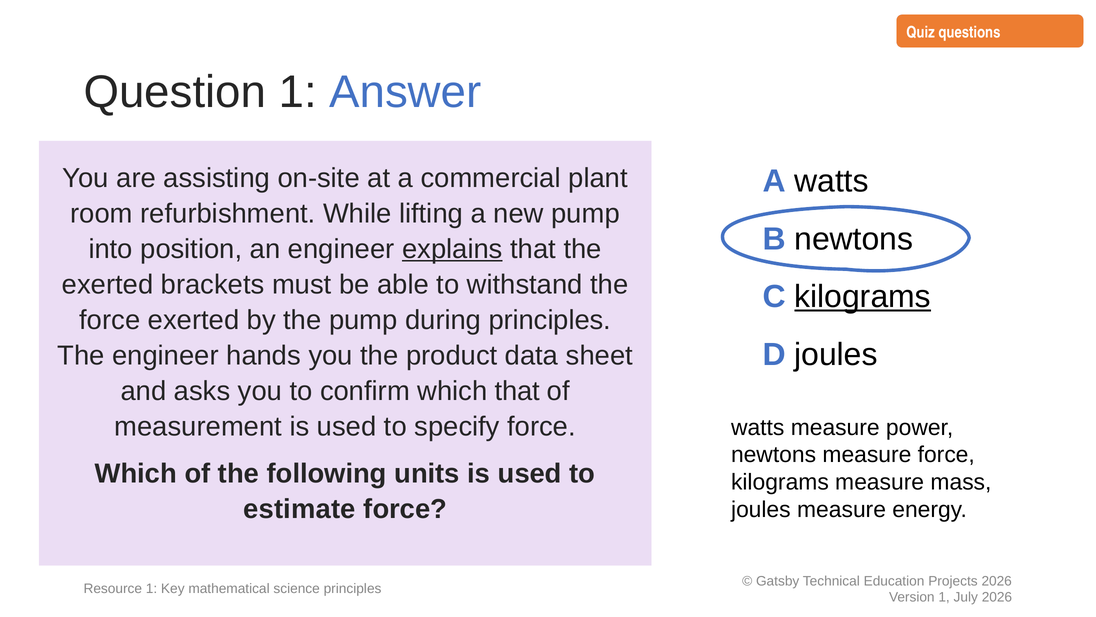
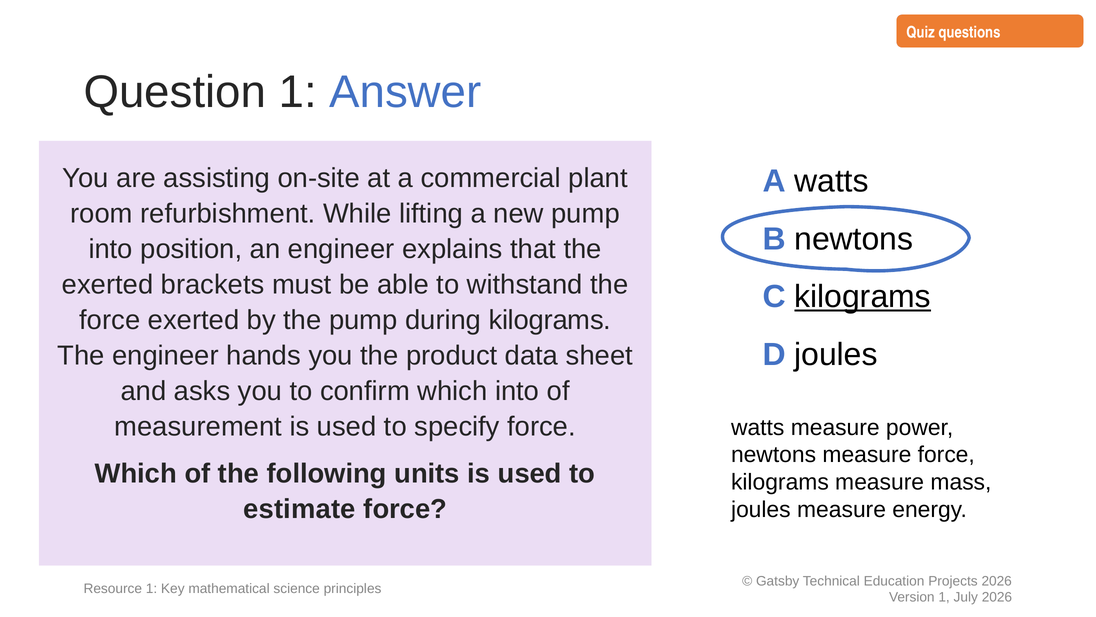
explains underline: present -> none (452, 249)
during principles: principles -> kilograms (550, 320)
which that: that -> into (517, 391)
